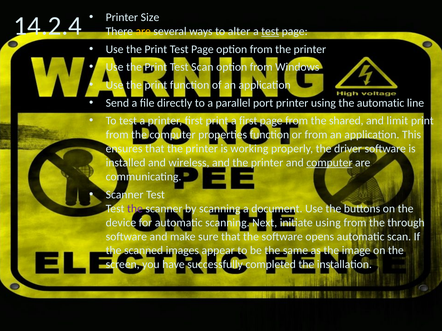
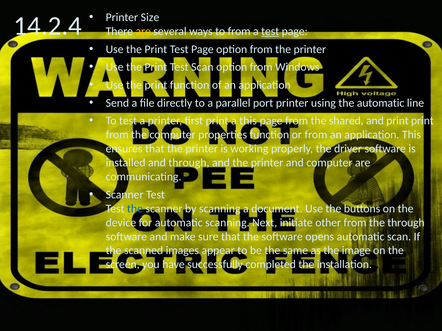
to alter: alter -> from (239, 31)
a first: first -> this (248, 121)
and limit: limit -> print (397, 121)
and wireless: wireless -> through (189, 163)
computer underline: present -> none (329, 163)
the colour: purple -> blue (135, 209)
initiate using: using -> other (328, 223)
